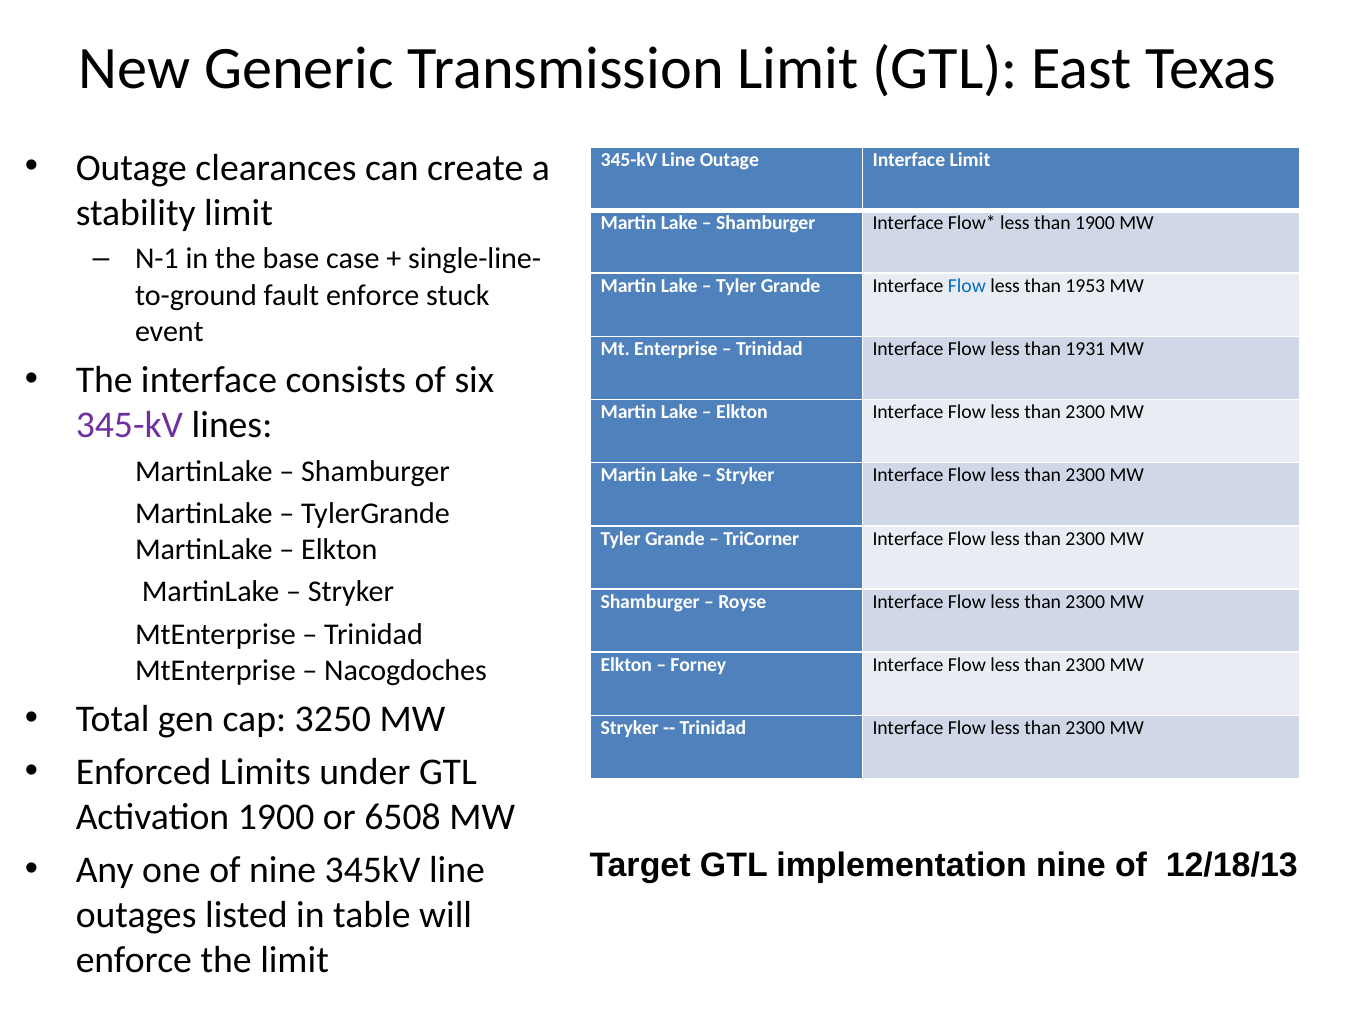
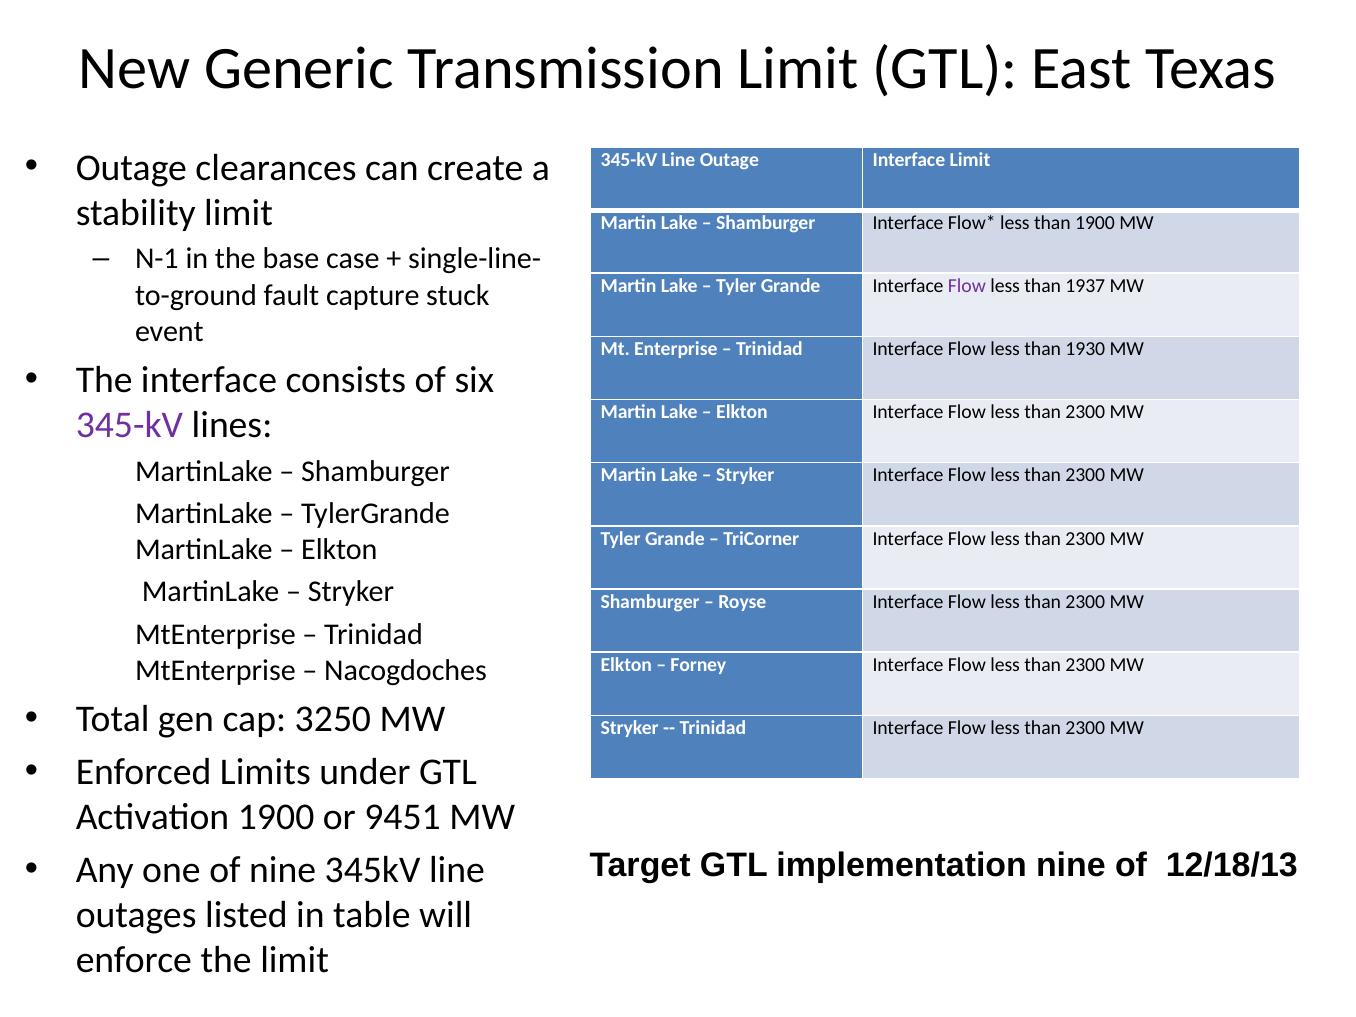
Flow colour: blue -> purple (967, 286)
1953: 1953 -> 1937 (1085, 286)
fault enforce: enforce -> capture (373, 295)
1931: 1931 -> 1930 (1085, 349)
6508: 6508 -> 9451 (403, 817)
